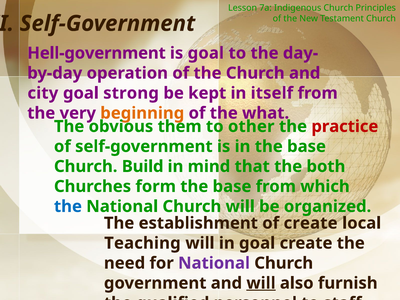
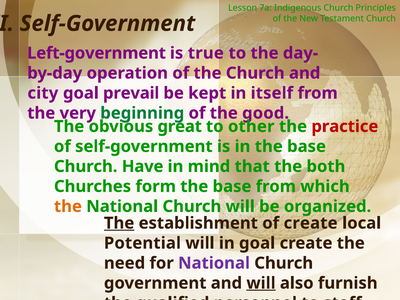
Hell-government: Hell-government -> Left-government (97, 53)
is goal: goal -> true (206, 53)
strong: strong -> prevail (131, 93)
beginning colour: orange -> green (142, 113)
what: what -> good (266, 113)
them: them -> great (180, 126)
Build: Build -> Have (143, 166)
the colour: blue -> orange (68, 206)
The underline: none -> present (119, 223)
Teaching: Teaching -> Potential (142, 243)
